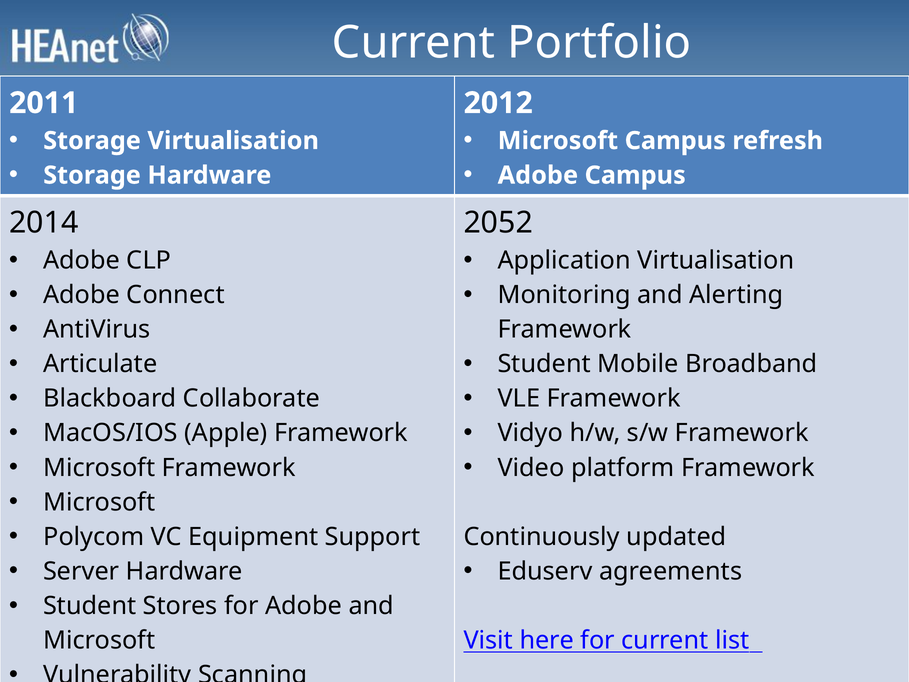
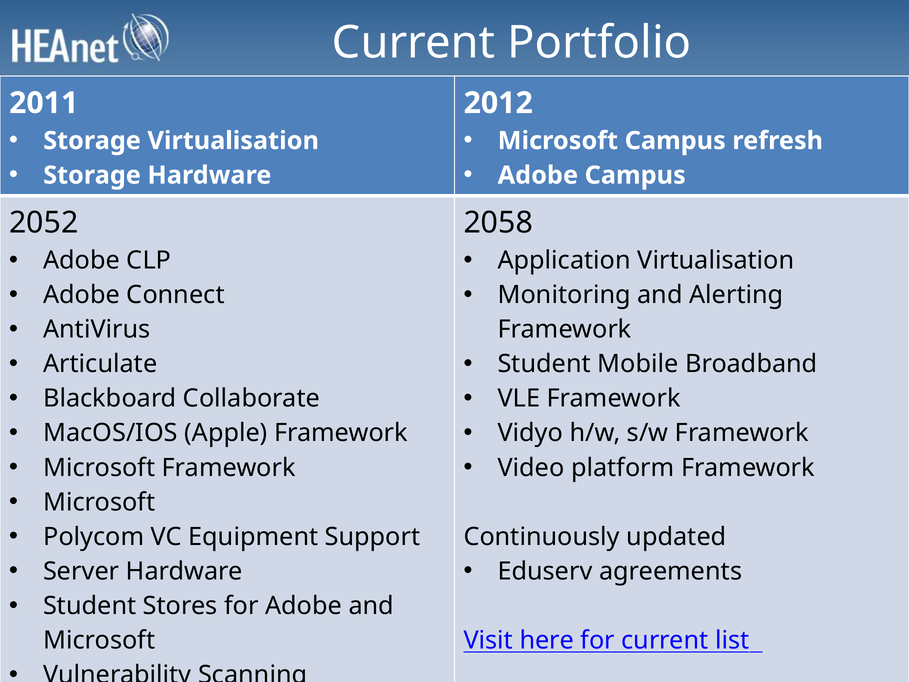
2014: 2014 -> 2052 (44, 223)
2052: 2052 -> 2058 (498, 223)
